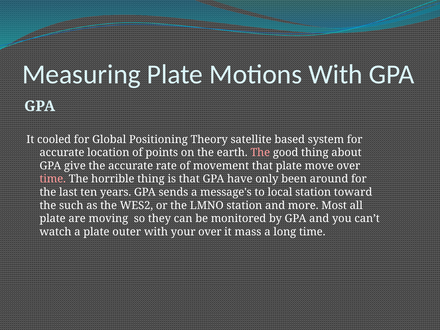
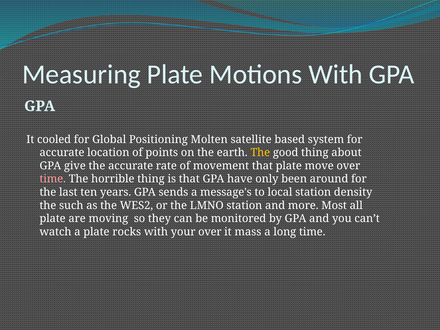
Theory: Theory -> Molten (209, 139)
The colour: pink -> yellow (260, 153)
toward: toward -> density (353, 192)
outer: outer -> rocks (127, 232)
